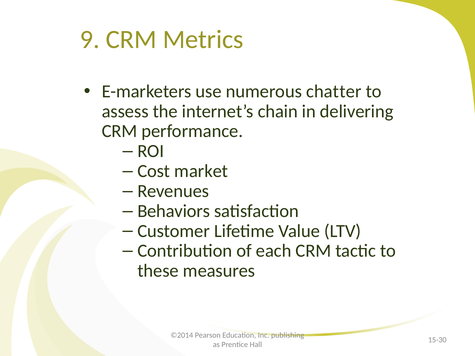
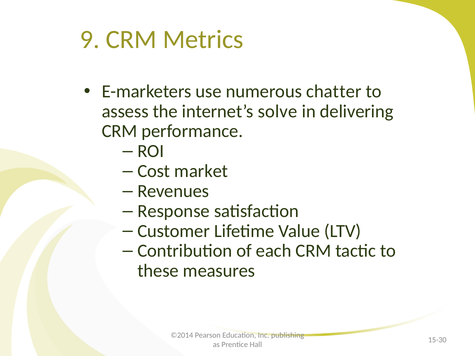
chain: chain -> solve (278, 111)
Behaviors: Behaviors -> Response (174, 211)
